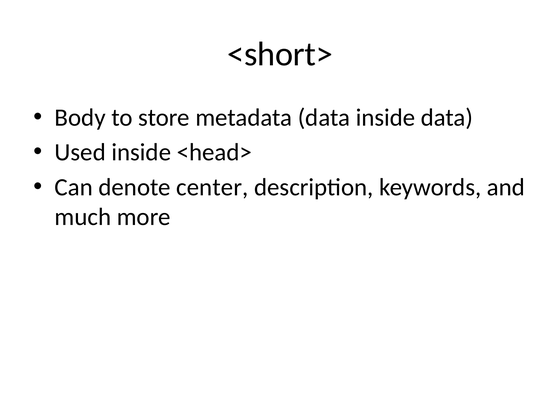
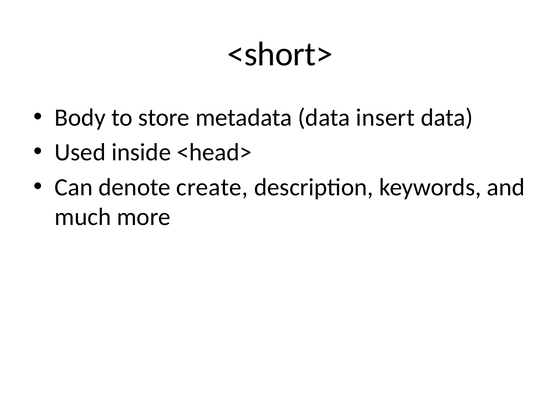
data inside: inside -> insert (385, 117)
center: center -> create (212, 187)
